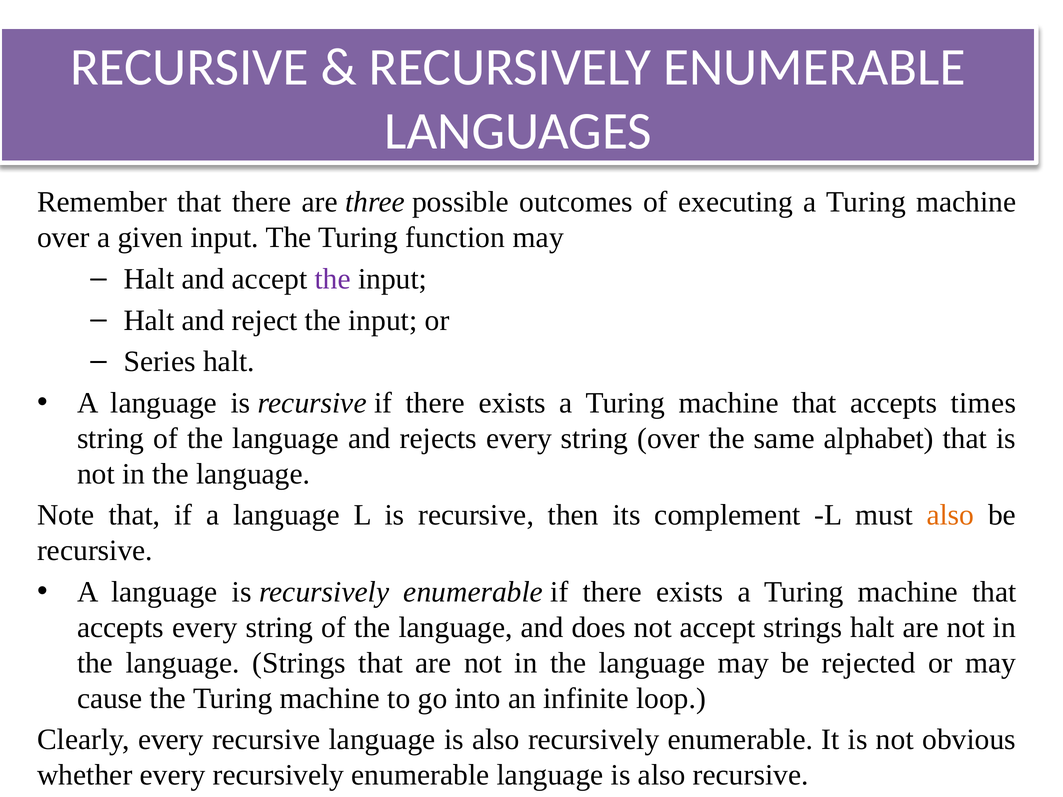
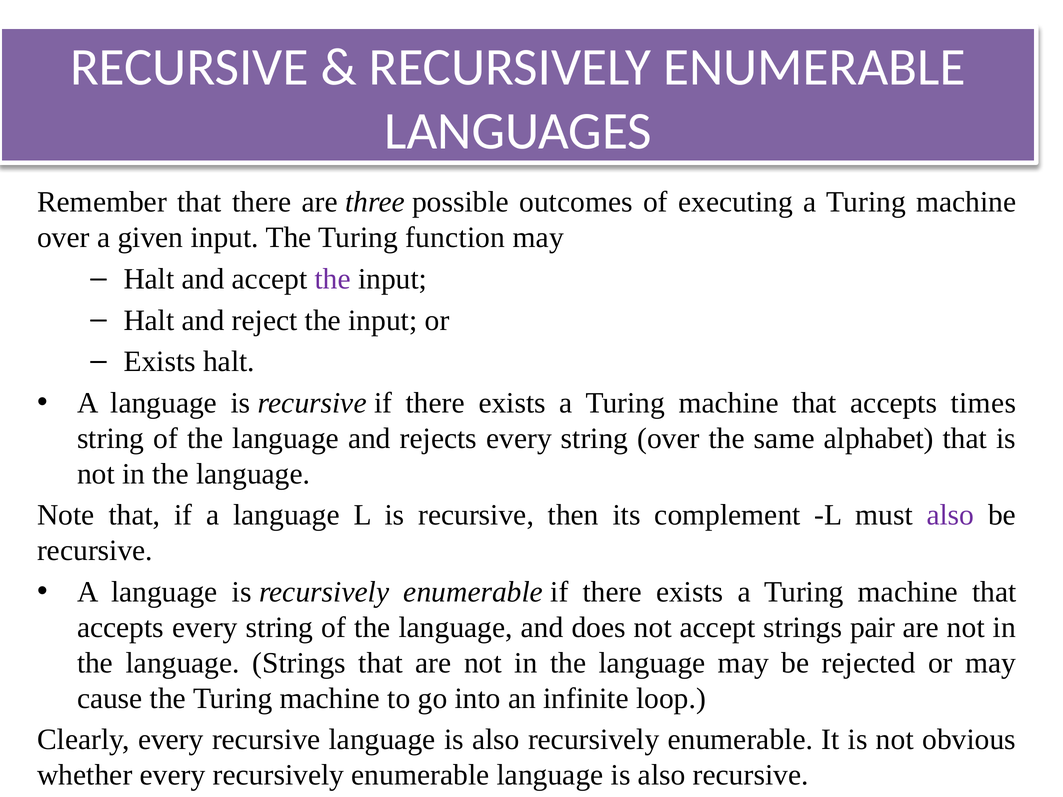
Series: Series -> Exists (160, 362)
also colour: orange -> purple (950, 515)
strings halt: halt -> pair (873, 628)
